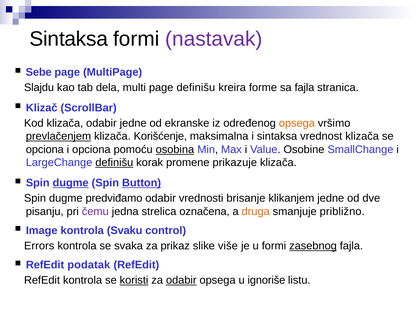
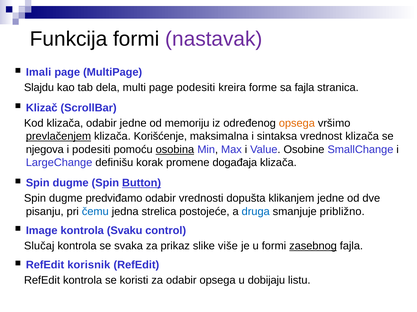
Sintaksa: Sintaksa -> Funkcija (69, 39)
Sebe: Sebe -> Imali (39, 72)
page definišu: definišu -> podesiti (196, 88)
ekranske: ekranske -> memoriju (187, 123)
opciona: opciona -> njegova (45, 150)
i opciona: opciona -> podesiti (91, 150)
definišu underline: present -> none (114, 163)
prikazuje: prikazuje -> događaja (235, 163)
dugme underline: present -> none (71, 183)
brisanje: brisanje -> dopušta (246, 199)
čemu colour: purple -> blue (95, 212)
označena: označena -> postojeće (204, 212)
druga colour: orange -> blue (256, 212)
Errors: Errors -> Slučaj (39, 246)
podatak: podatak -> korisnik (89, 265)
koristi underline: present -> none (134, 281)
odabir underline: present -> none (181, 281)
ignoriše: ignoriše -> dobijaju (266, 281)
